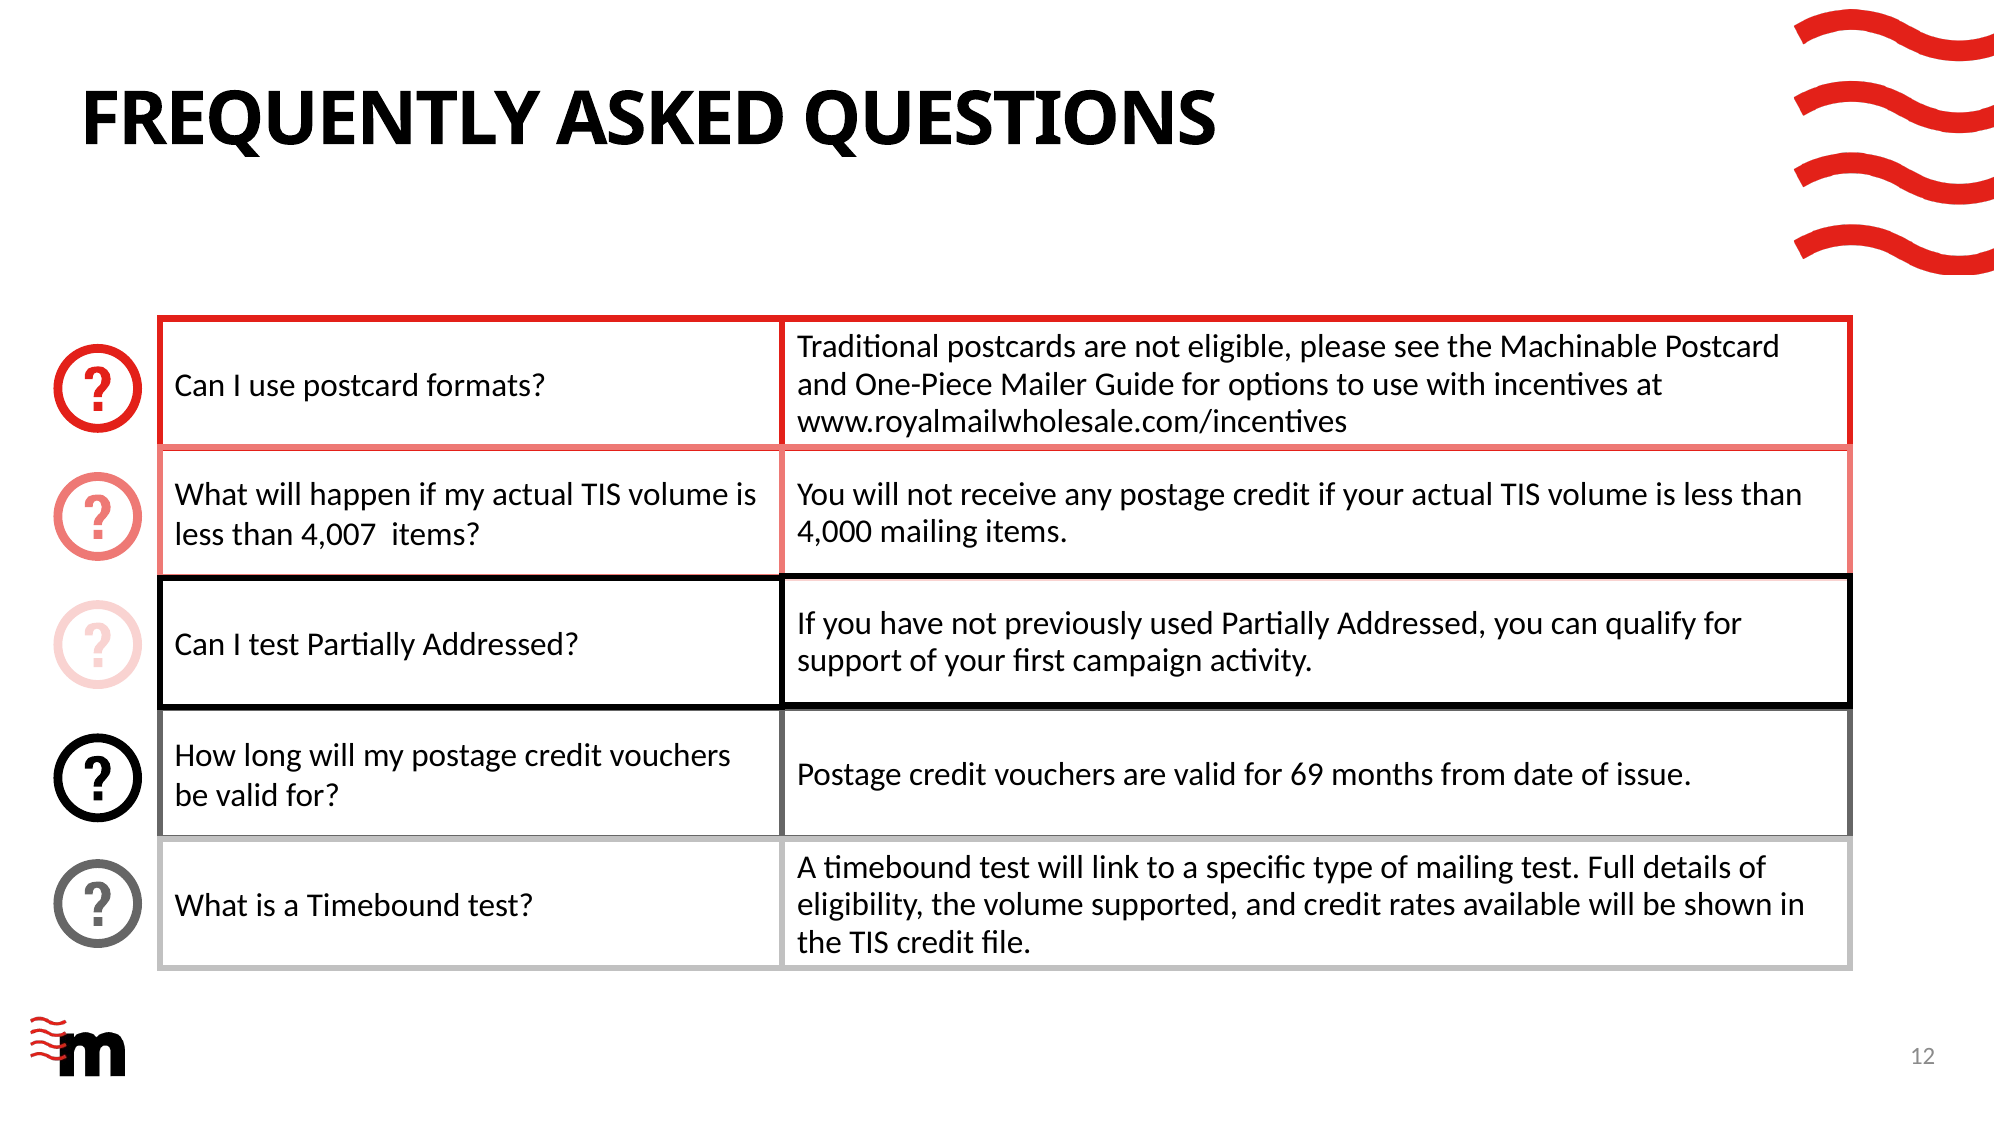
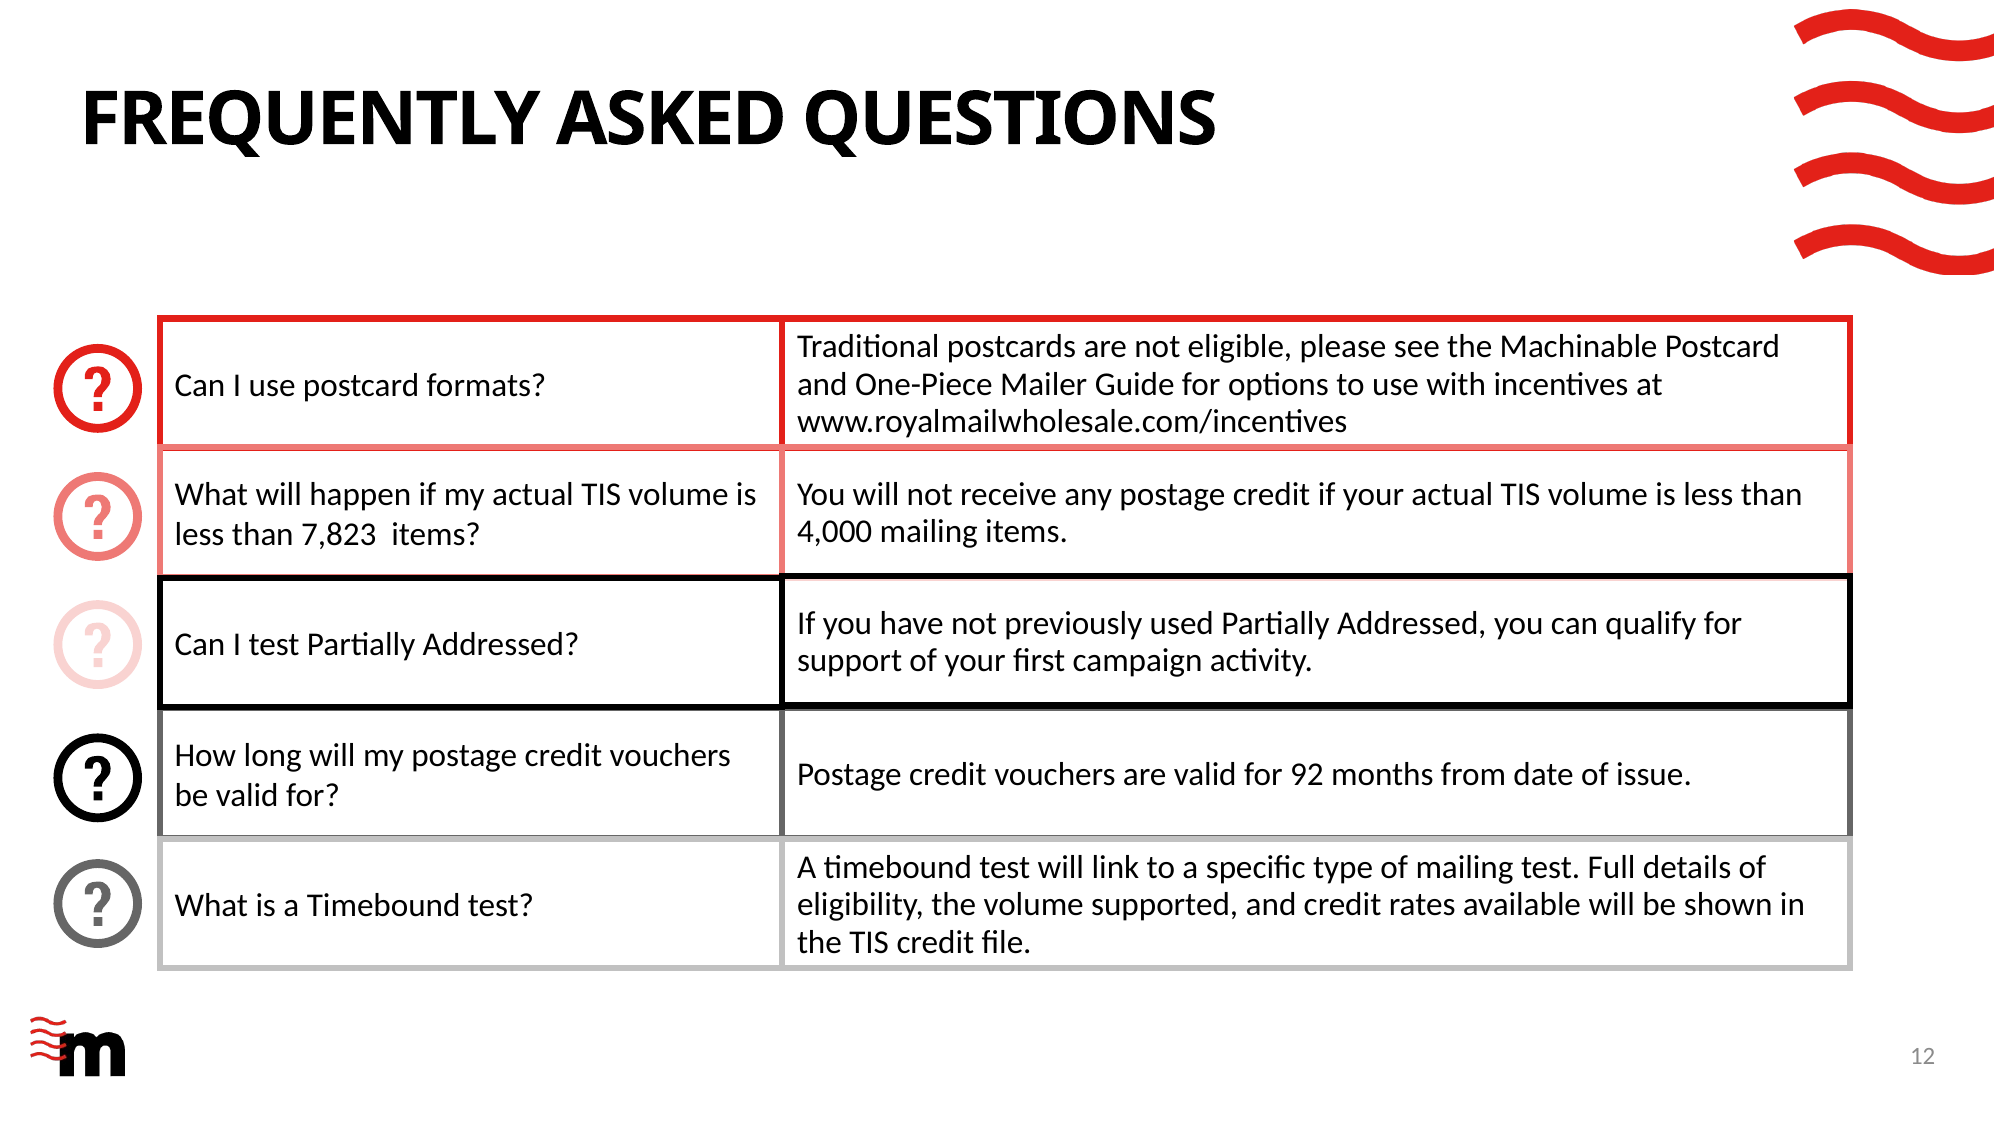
4,007: 4,007 -> 7,823 (339, 534)
69: 69 -> 92 (1307, 774)
